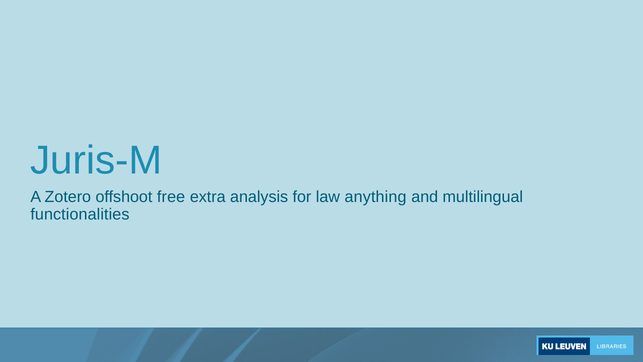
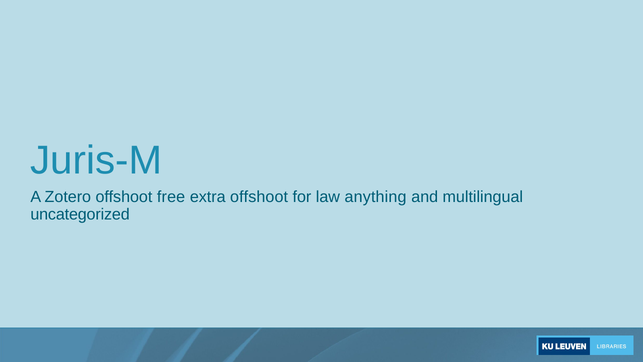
extra analysis: analysis -> offshoot (259, 197)
functionalities: functionalities -> uncategorized (80, 214)
